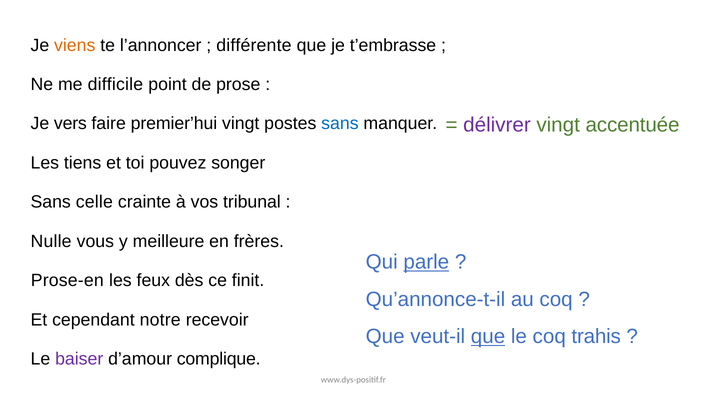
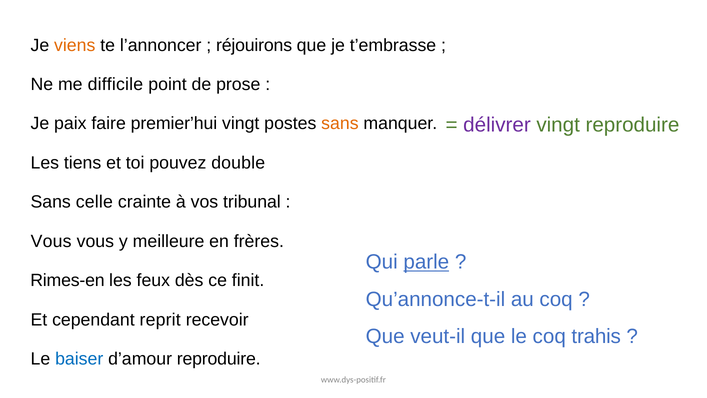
différente: différente -> réjouirons (254, 45)
vers: vers -> paix (70, 124)
sans colour: blue -> orange (340, 124)
vingt accentuée: accentuée -> reproduire (632, 125)
songer: songer -> double (238, 163)
Nulle: Nulle -> Vous (51, 241)
Prose-en: Prose-en -> Rimes-en (67, 280)
notre: notre -> reprit (160, 319)
que underline: present -> none (488, 336)
baiser colour: purple -> blue (79, 359)
d’amour complique: complique -> reproduire (219, 359)
